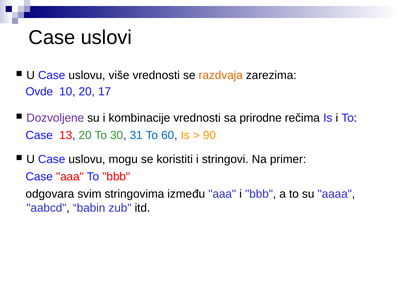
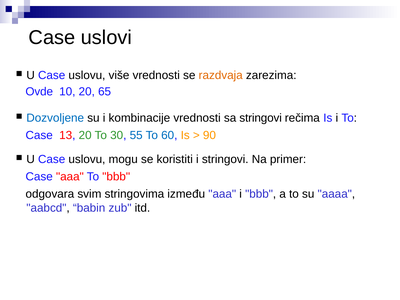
17: 17 -> 65 (105, 92)
Dozvoljene colour: purple -> blue (55, 118)
sa prirodne: prirodne -> stringovi (261, 118)
31: 31 -> 55 (136, 135)
